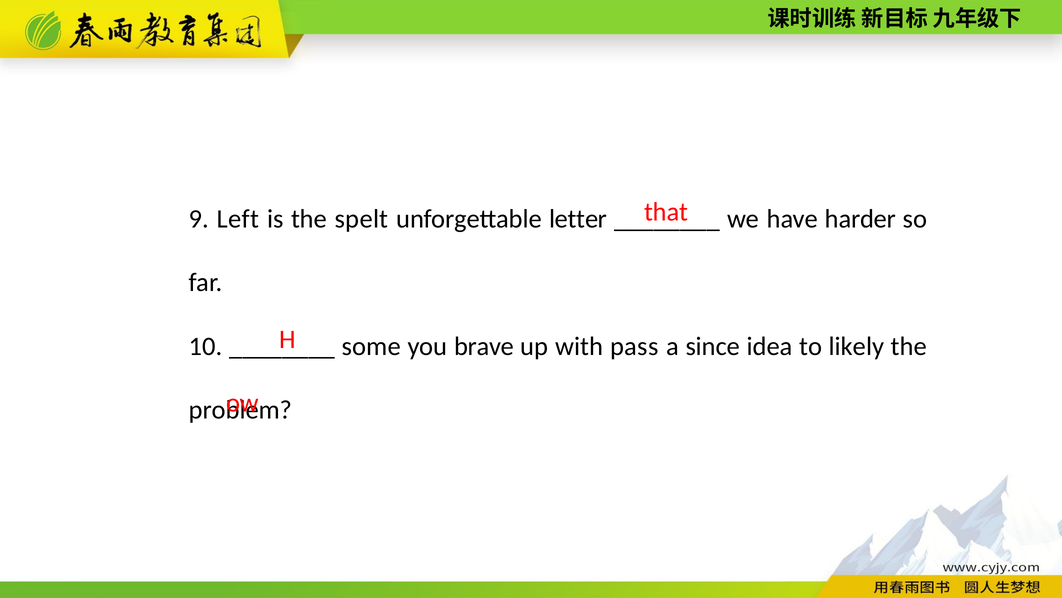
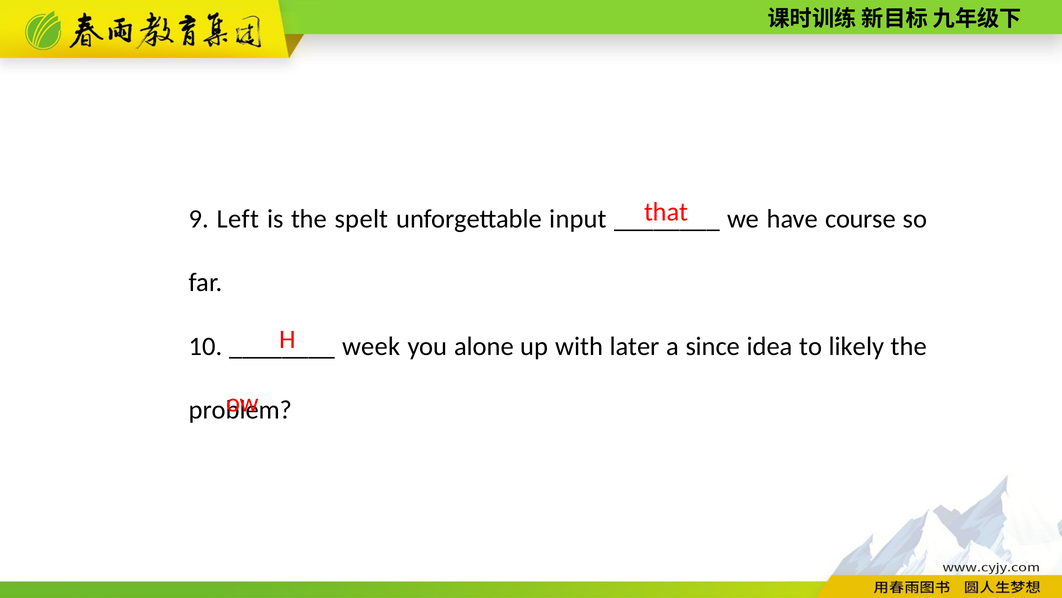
letter: letter -> input (578, 219)
harder: harder -> course (860, 219)
some: some -> week (371, 346)
brave: brave -> alone (484, 346)
pass: pass -> later (635, 346)
